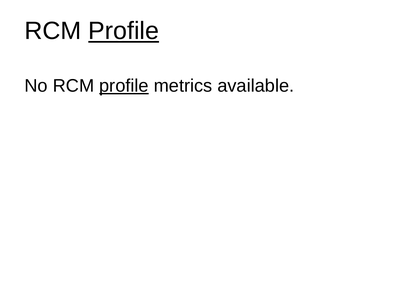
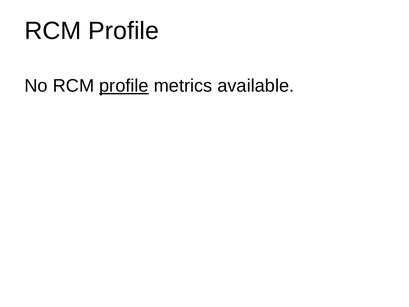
Profile underline: present -> none (124, 31)
